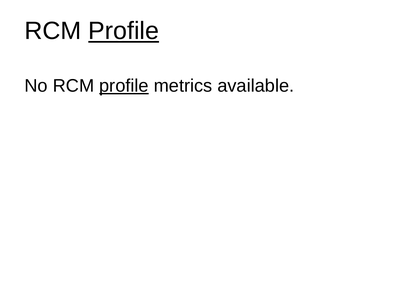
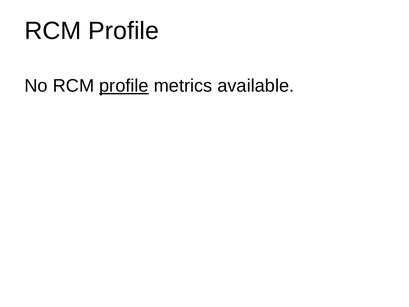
Profile underline: present -> none (124, 31)
